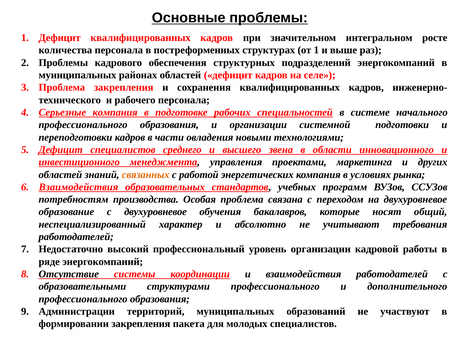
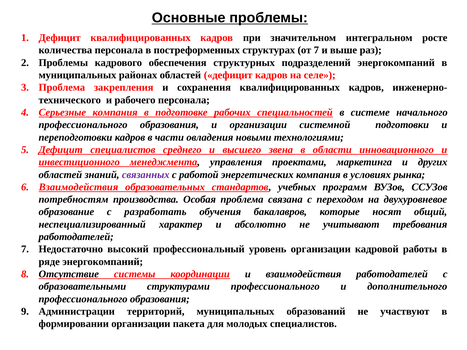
от 1: 1 -> 7 (316, 50)
связанных colour: orange -> purple (146, 175)
с двухуровневое: двухуровневое -> разработать (155, 212)
формировании закрепления: закрепления -> организации (141, 324)
